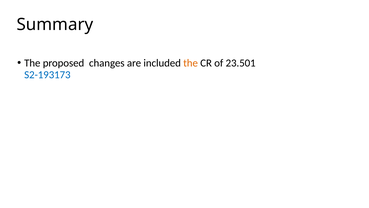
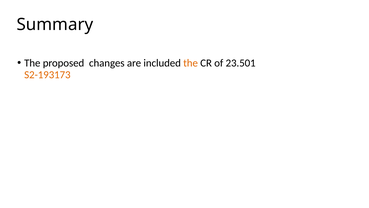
S2-193173 colour: blue -> orange (47, 75)
